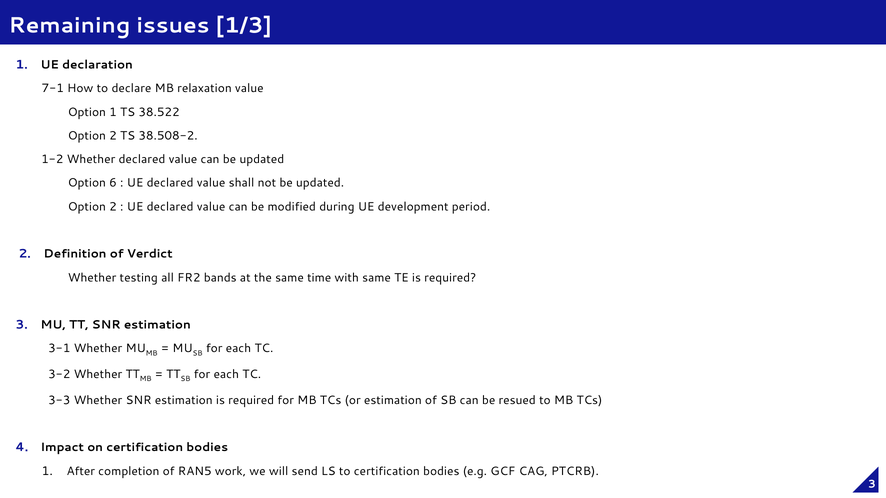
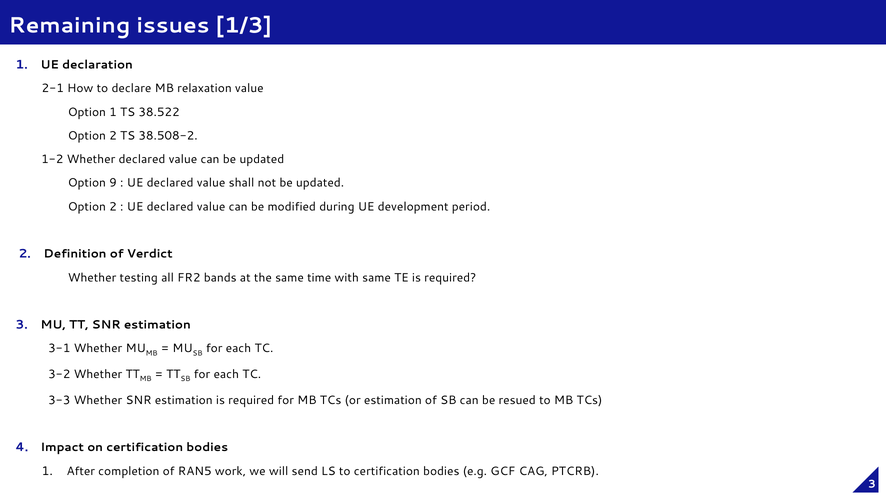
7-1: 7-1 -> 2-1 (53, 89)
6: 6 -> 9 (113, 183)
